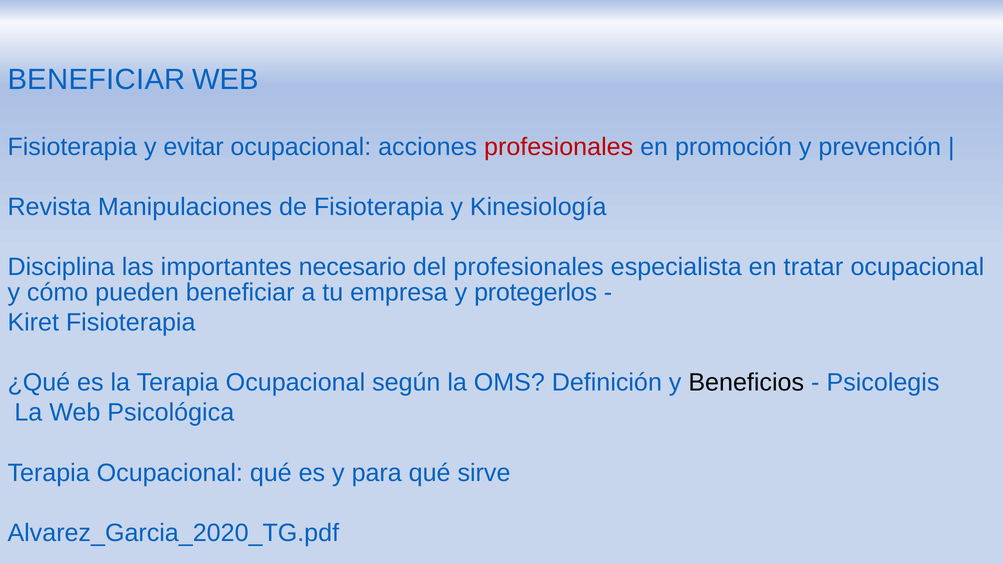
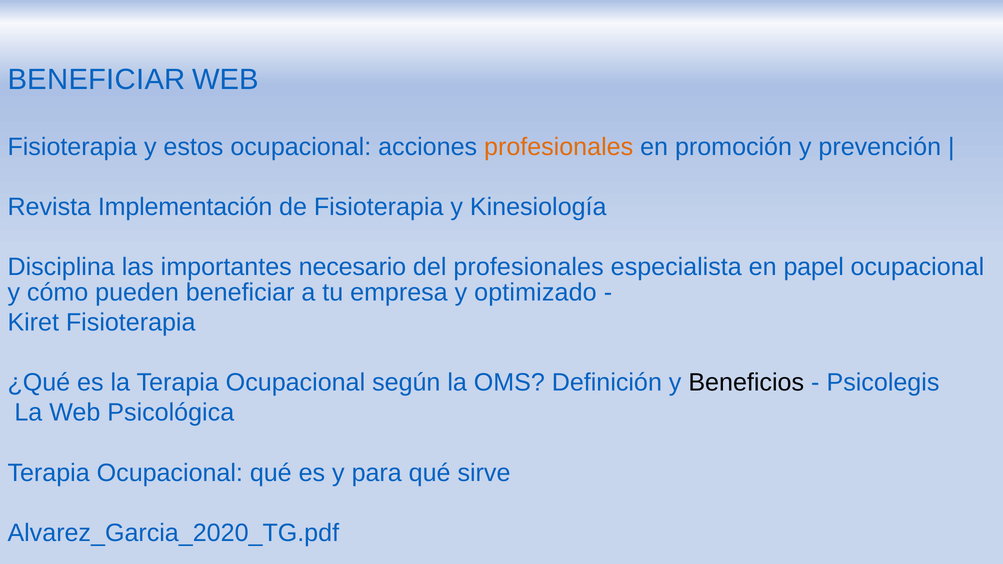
evitar: evitar -> estos (193, 147)
profesionales colour: red -> orange (559, 147)
Manipulaciones: Manipulaciones -> Implementación (185, 207)
tratar: tratar -> papel (814, 267)
protegerlos: protegerlos -> optimizado (535, 292)
